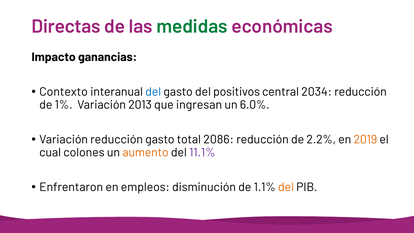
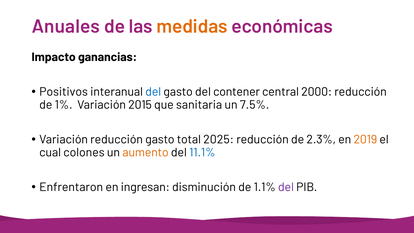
Directas: Directas -> Anuales (66, 27)
medidas colour: green -> orange (192, 27)
Contexto: Contexto -> Positivos (64, 92)
positivos: positivos -> contener (237, 92)
2034: 2034 -> 2000 (317, 92)
2013: 2013 -> 2015 (140, 105)
ingresan: ingresan -> sanitaria (199, 105)
6.0%: 6.0% -> 7.5% (255, 105)
2086: 2086 -> 2025 (219, 140)
2.2%: 2.2% -> 2.3% (321, 140)
11.1% colour: purple -> blue (202, 153)
empleos: empleos -> ingresan (145, 187)
del colour: orange -> purple (286, 187)
